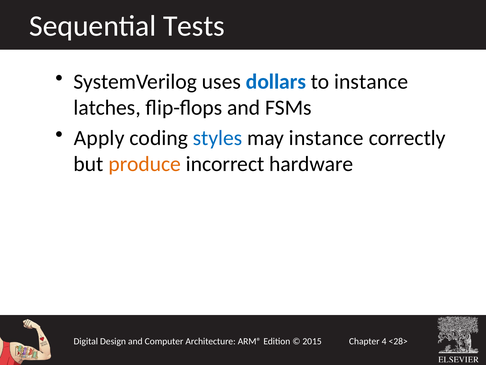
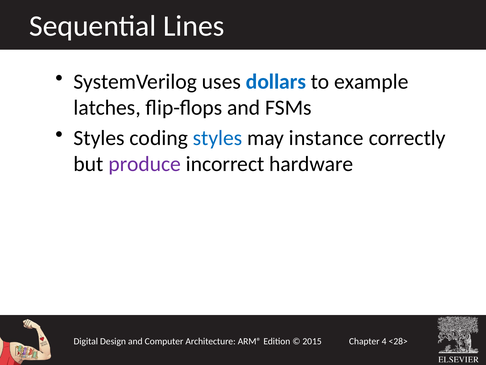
Tests: Tests -> Lines (194, 26)
to instance: instance -> example (371, 82)
Apply: Apply -> Styles (99, 138)
produce colour: orange -> purple (145, 164)
